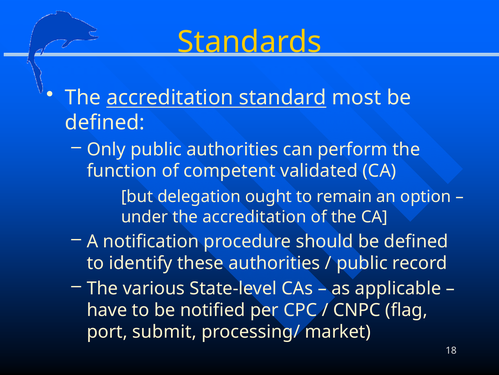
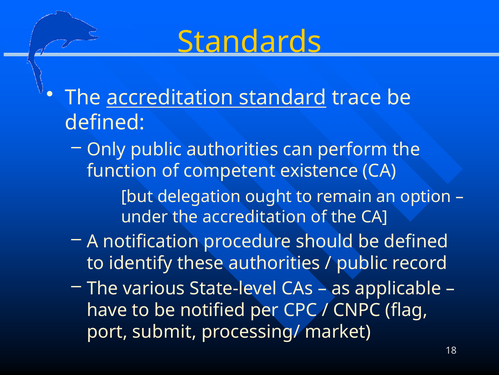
most: most -> trace (357, 97)
validated: validated -> existence (319, 171)
